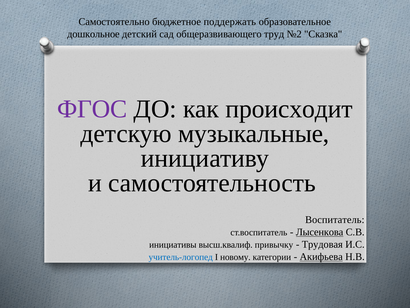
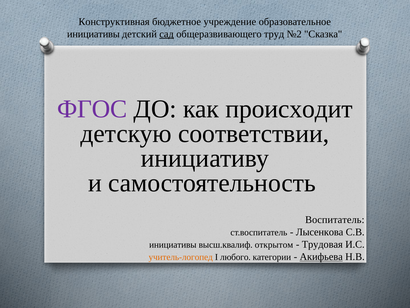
Самостоятельно: Самостоятельно -> Конструктивная (114, 22)
поддержать: поддержать -> учреждение (230, 22)
дошкольное: дошкольное -> инициативы (93, 34)
сад underline: none -> present (167, 34)
музыкальные: музыкальные -> соответствии (254, 133)
Лысенкова underline: present -> none (320, 232)
привычку: привычку -> открытом (274, 244)
учитель-логопед colour: blue -> orange (181, 257)
новому: новому -> любого (235, 257)
